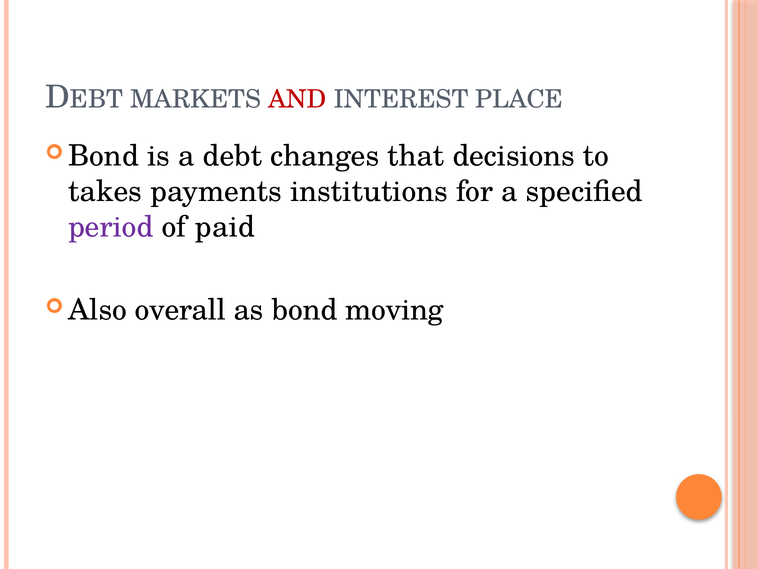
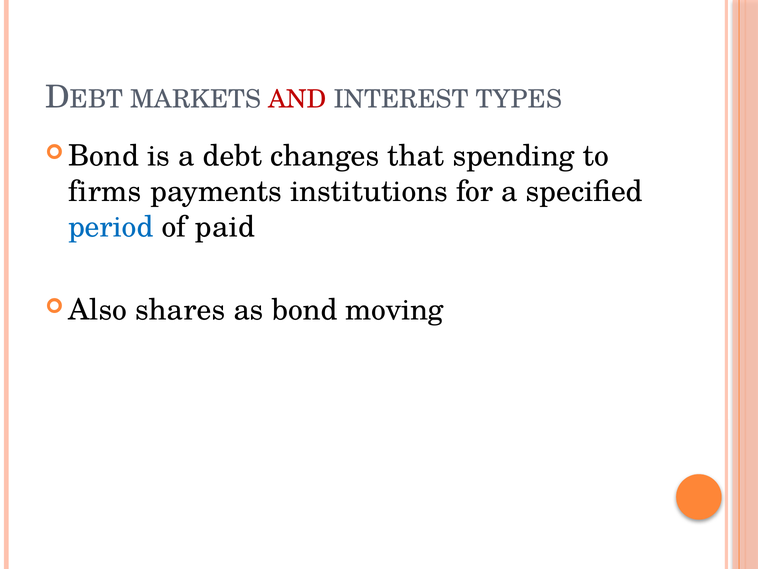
PLACE: PLACE -> TYPES (519, 99)
decisions: decisions -> spending (514, 156)
takes: takes -> firms (105, 191)
period colour: purple -> blue (111, 227)
overall: overall -> shares (180, 310)
